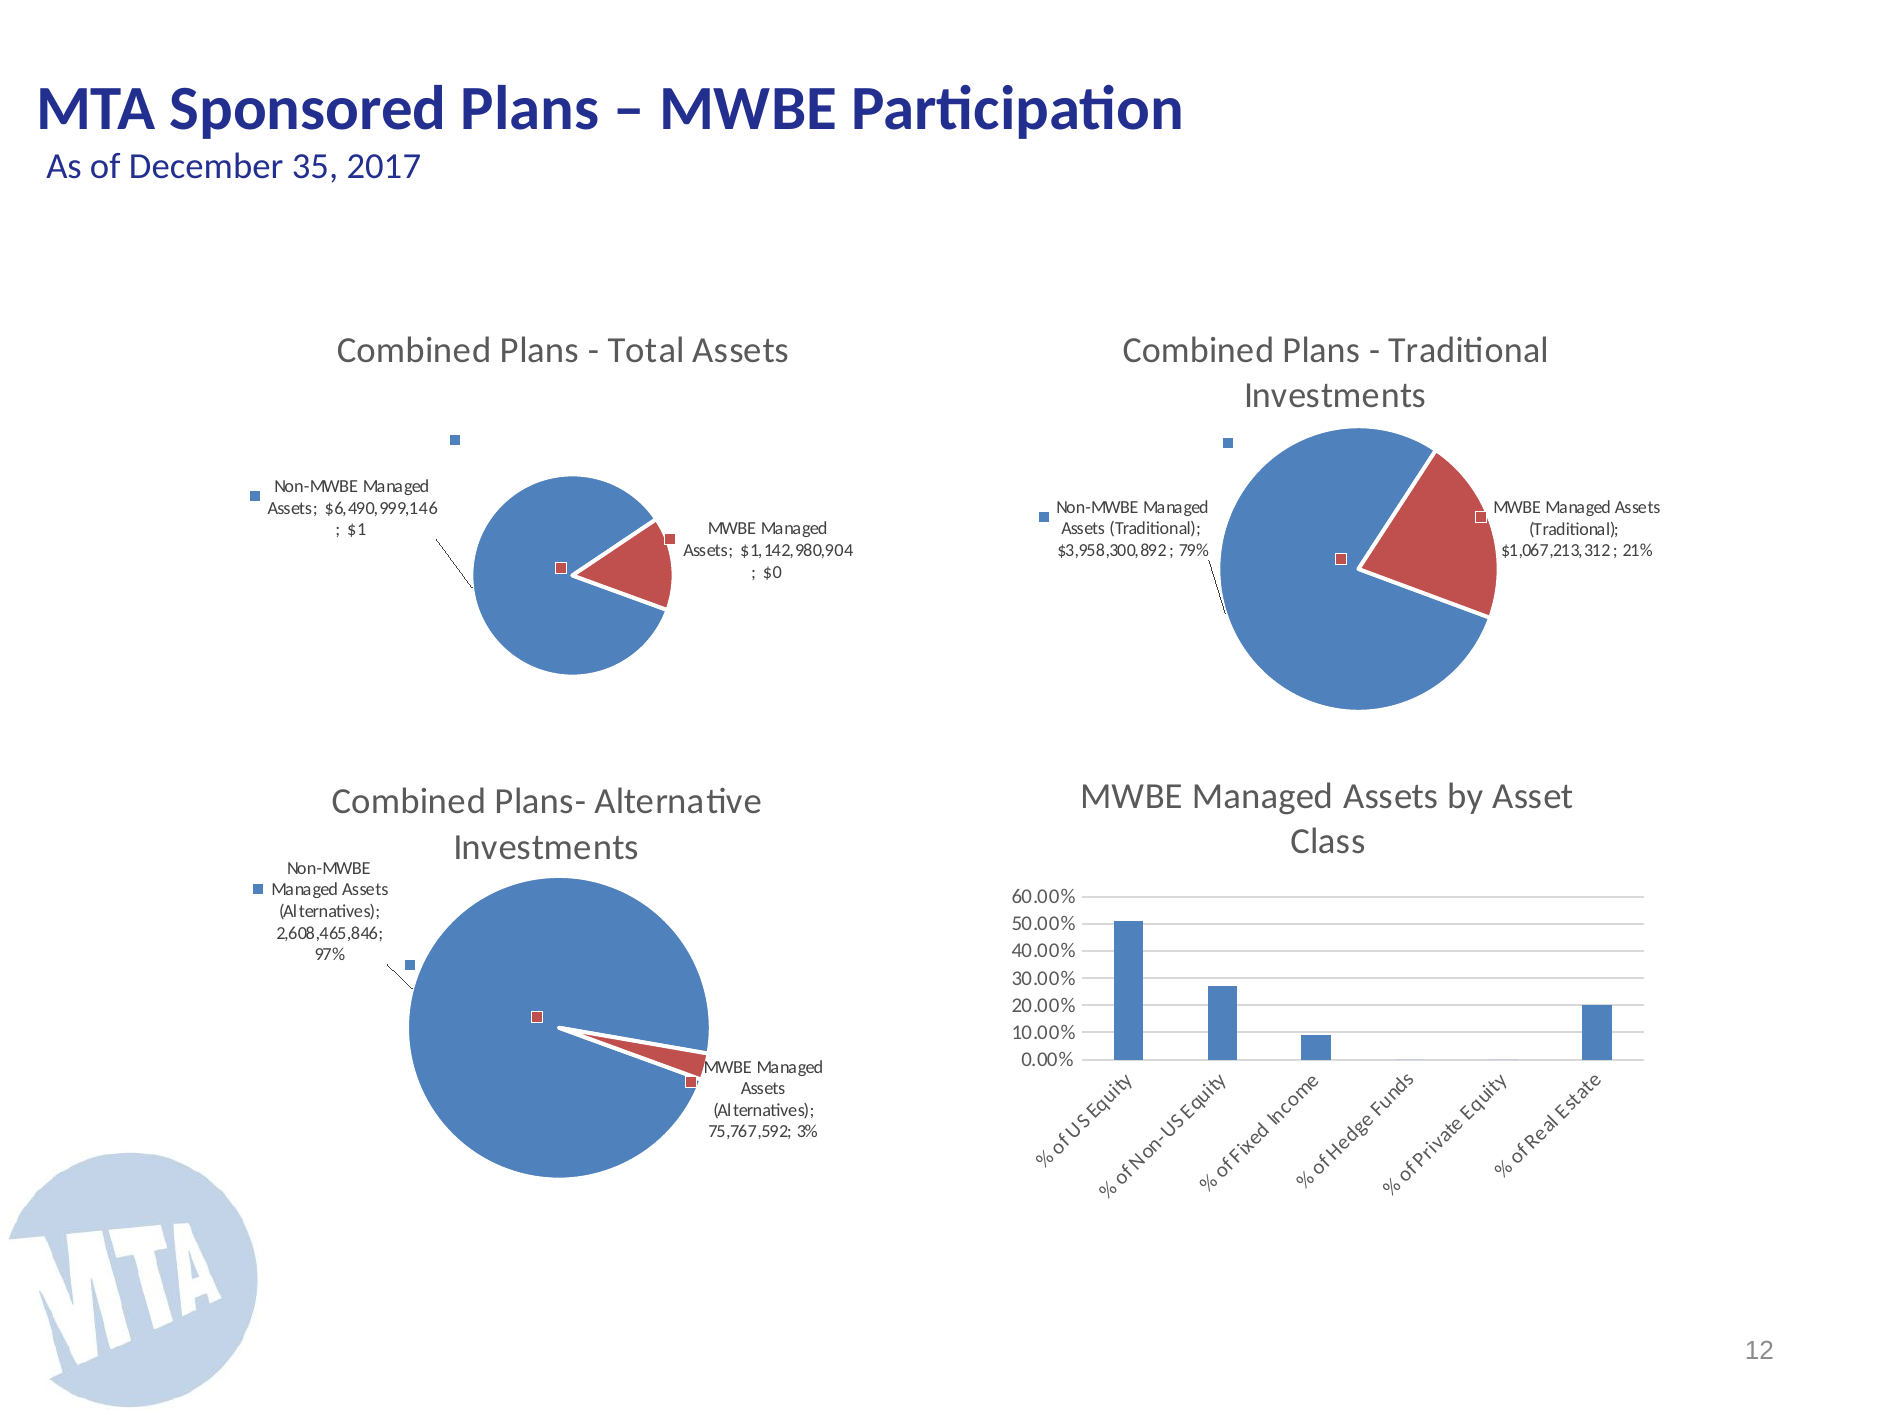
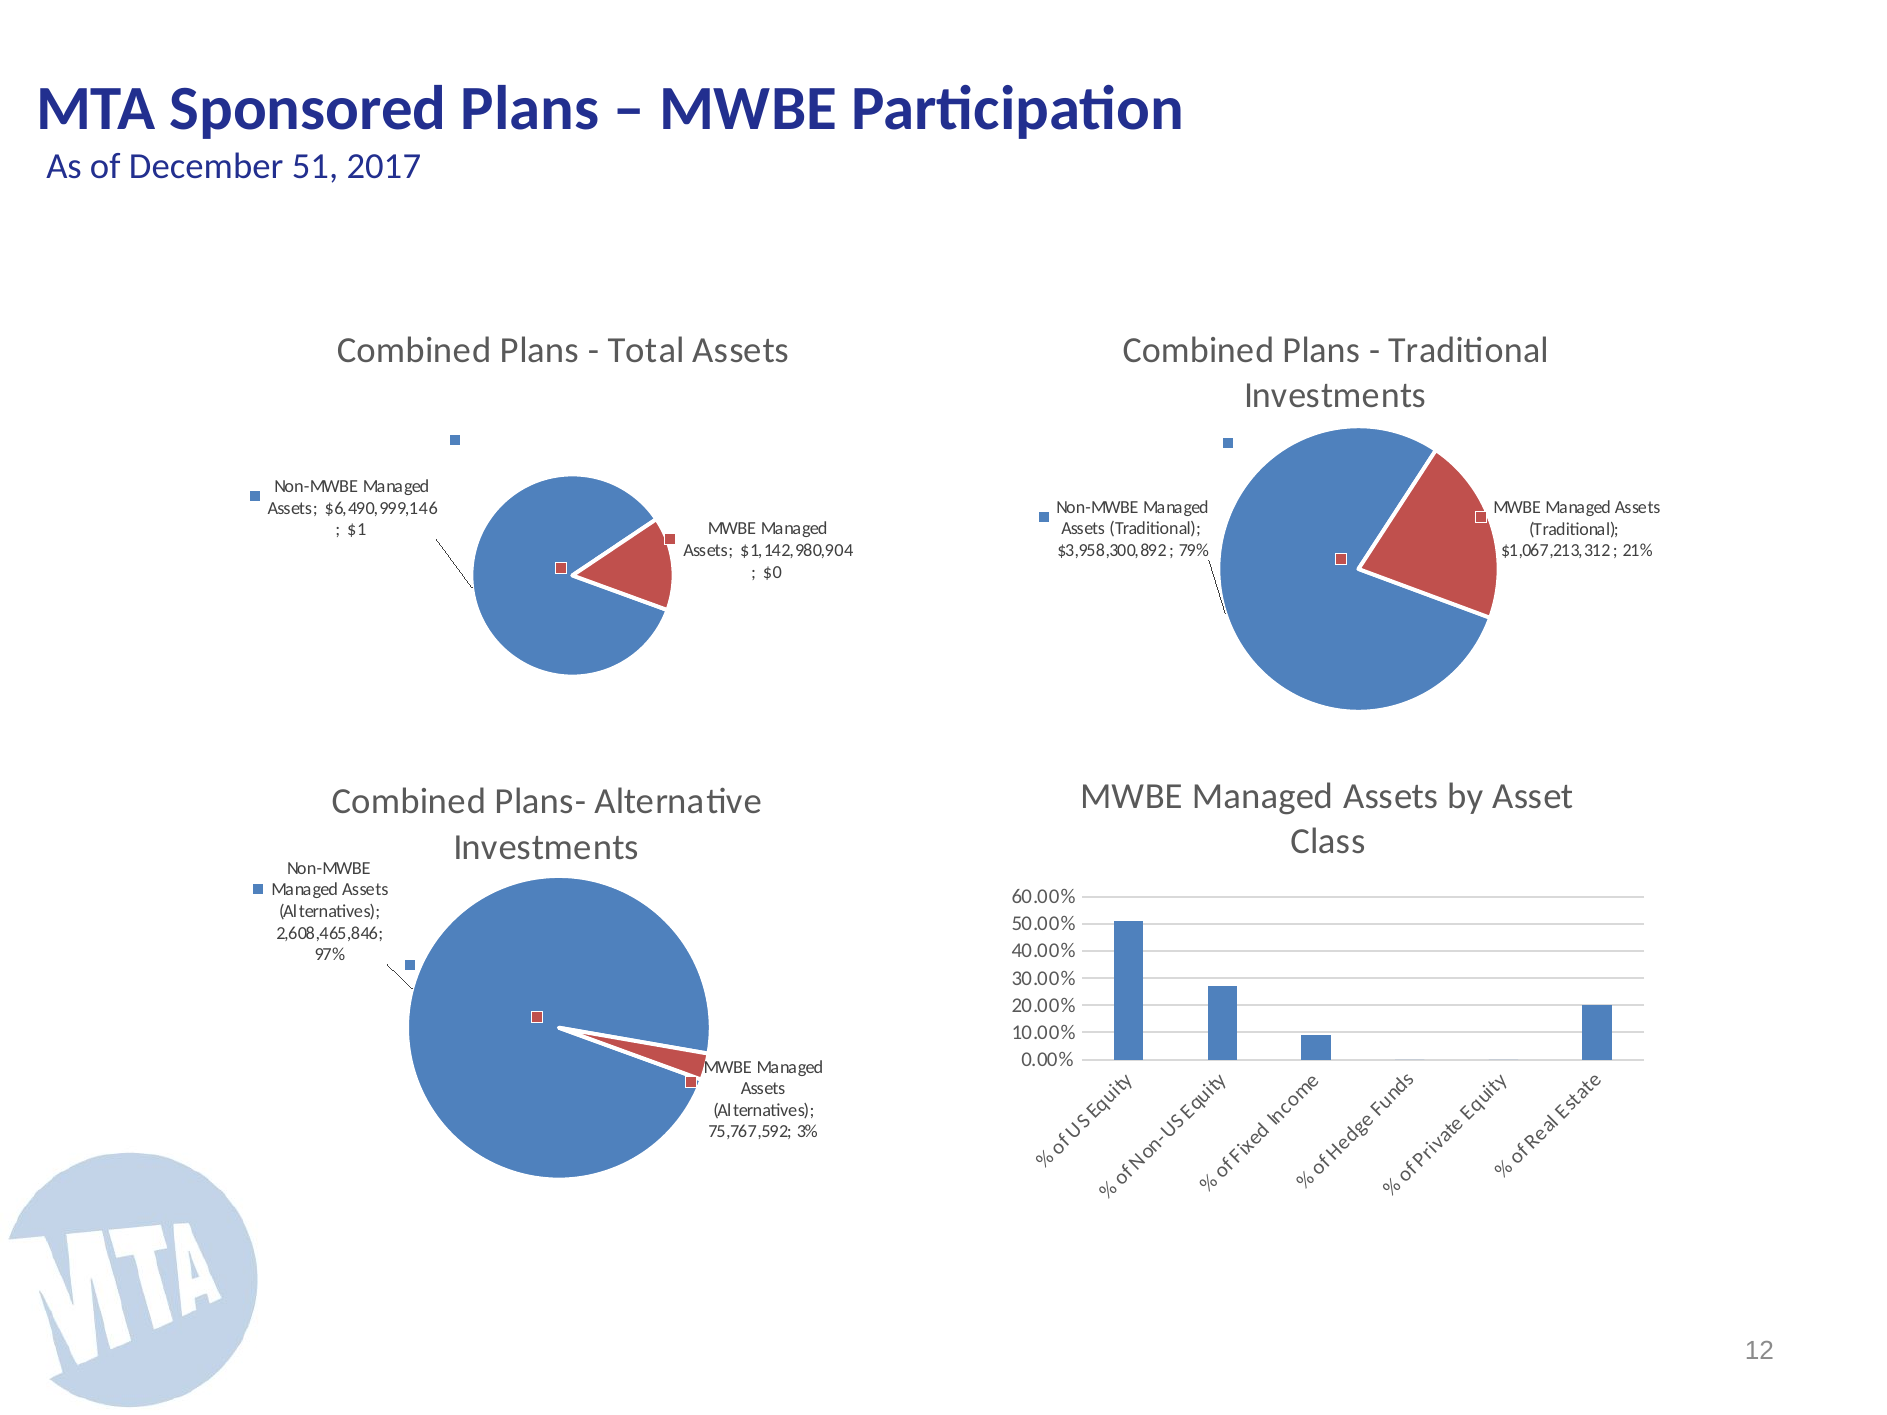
35: 35 -> 51 (315, 166)
